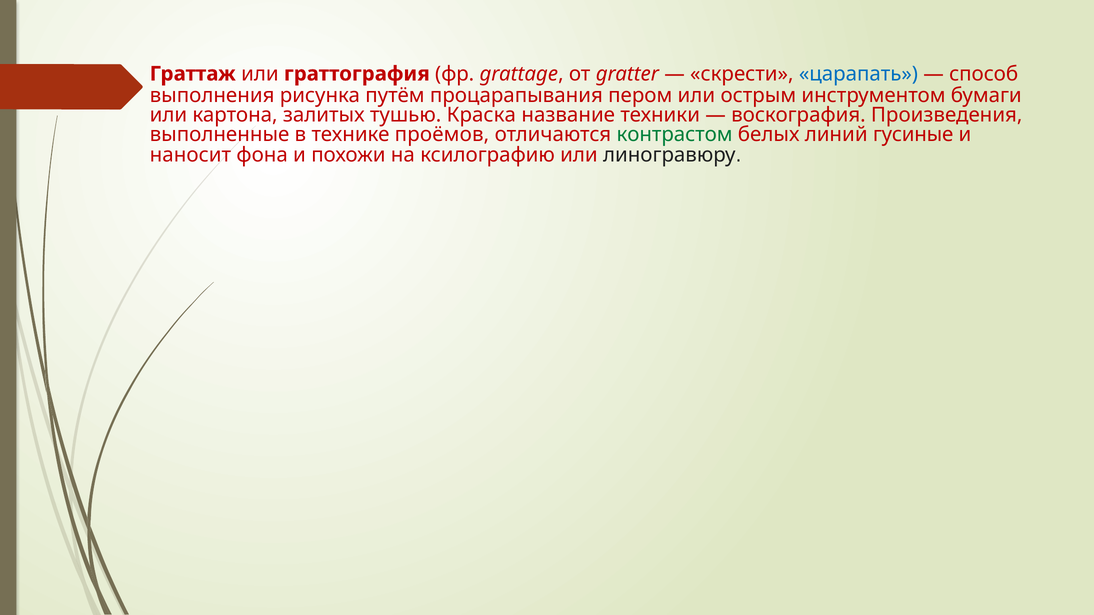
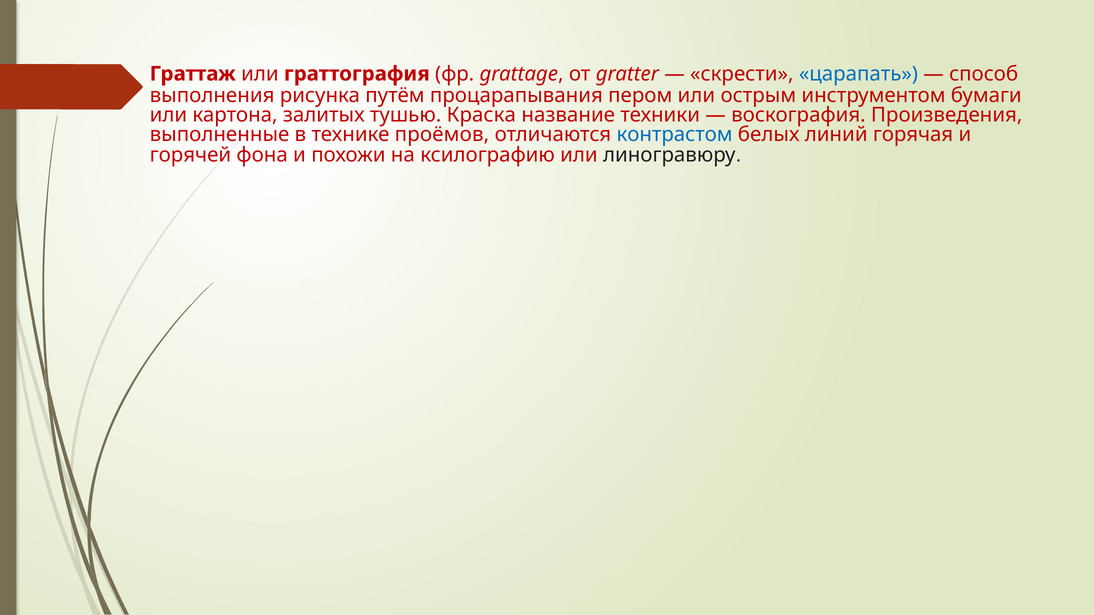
контрастом colour: green -> blue (675, 135)
гусиные: гусиные -> горячая (913, 135)
наносит: наносит -> горячей (190, 155)
